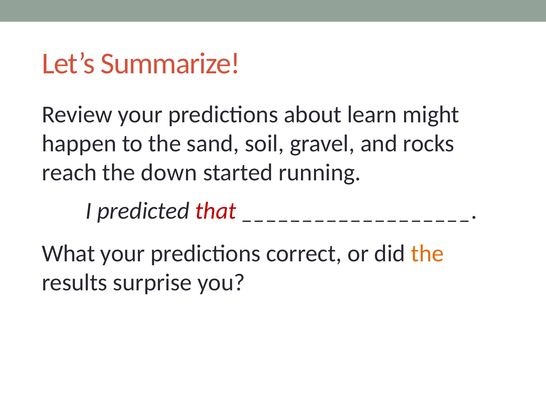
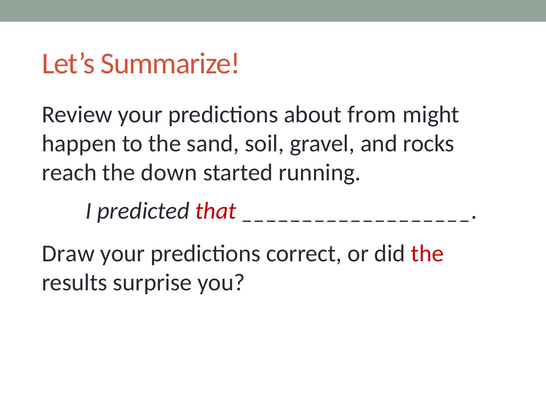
learn: learn -> from (372, 115)
What: What -> Draw (68, 254)
the colour: orange -> red (427, 254)
